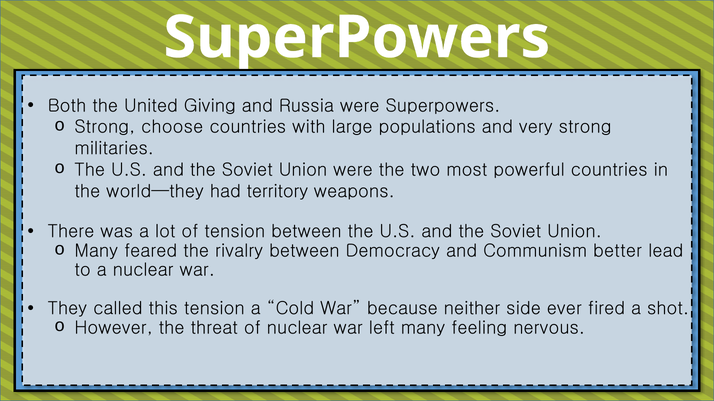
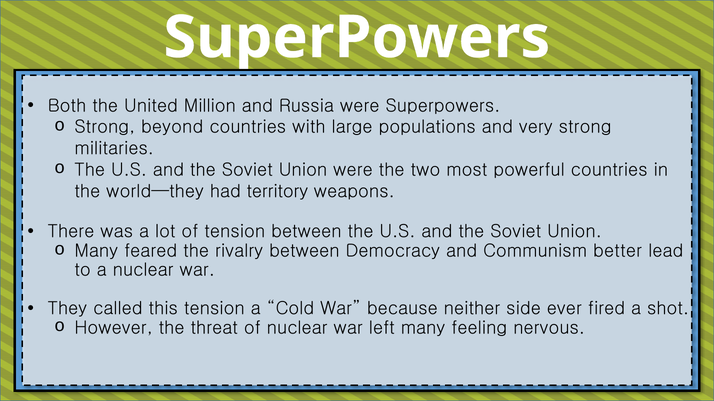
Giving: Giving -> Million (210, 106)
choose: choose -> beyond (172, 127)
